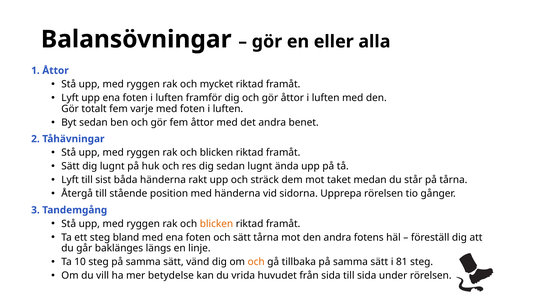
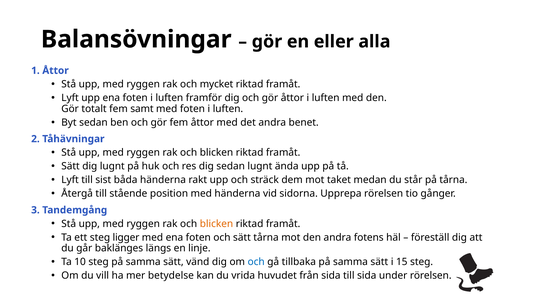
varje: varje -> samt (142, 109)
bland: bland -> ligger (126, 237)
och colour: orange -> blue (256, 261)
81: 81 -> 15 (402, 261)
